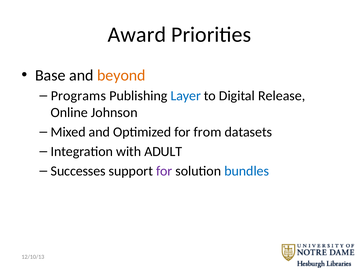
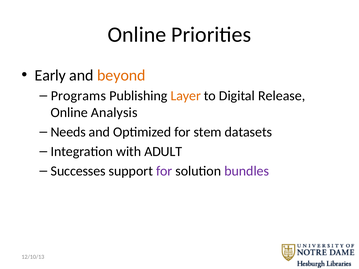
Award: Award -> Online (137, 35)
Base: Base -> Early (50, 75)
Layer colour: blue -> orange (186, 96)
Johnson: Johnson -> Analysis (114, 113)
Mixed: Mixed -> Needs (68, 132)
from: from -> stem (208, 132)
bundles colour: blue -> purple (247, 171)
